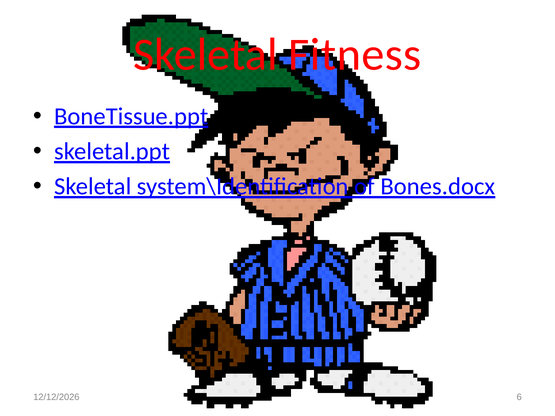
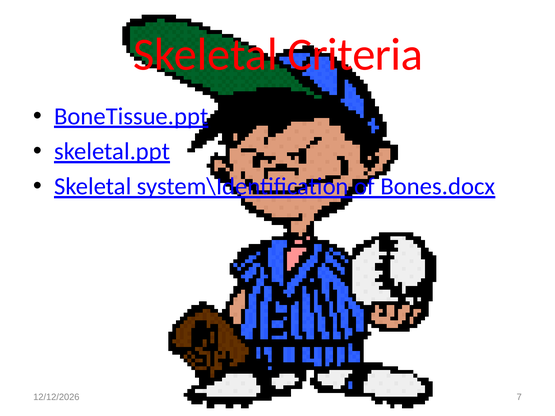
Fitness: Fitness -> Criteria (355, 55)
6: 6 -> 7 (519, 398)
